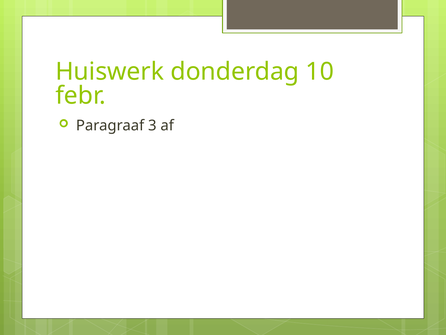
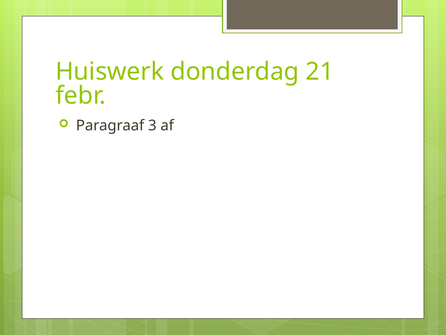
10: 10 -> 21 (320, 72)
